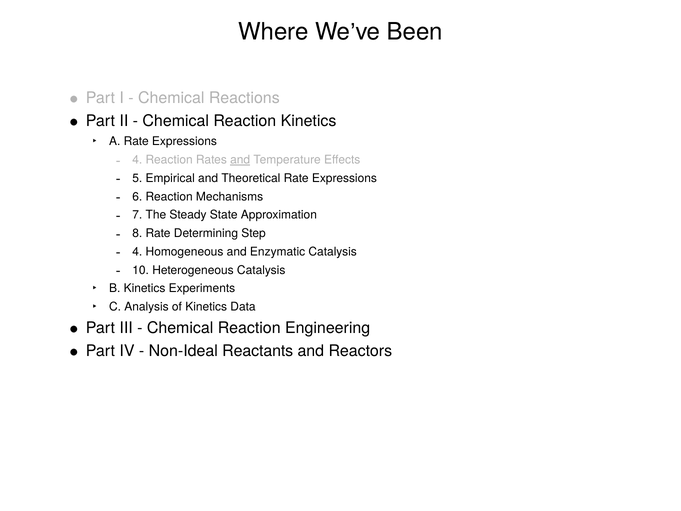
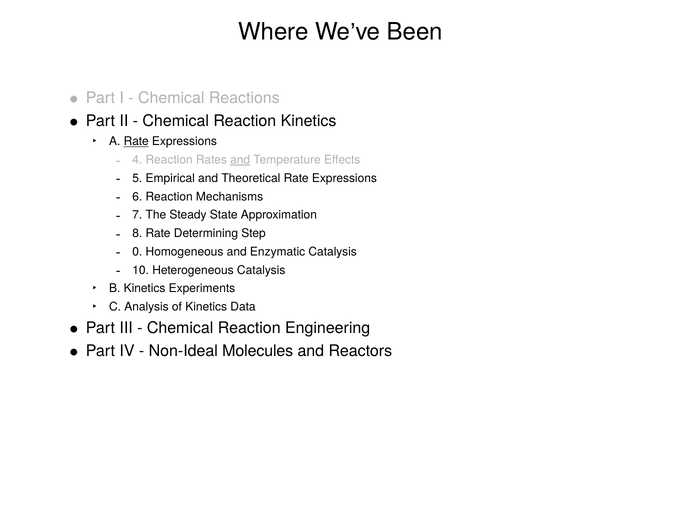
Rate underline: none -> present (136, 141)
4: 4 -> 0 (137, 252)
Reactants: Reactants -> Molecules (258, 351)
